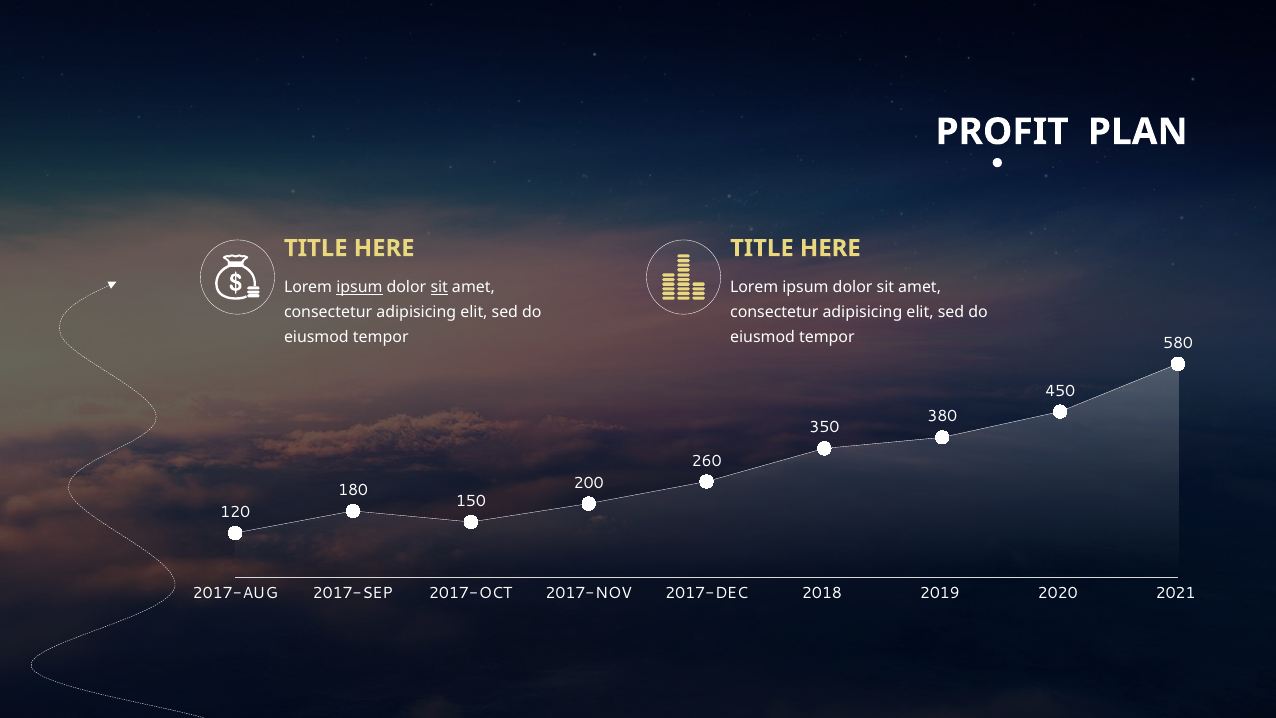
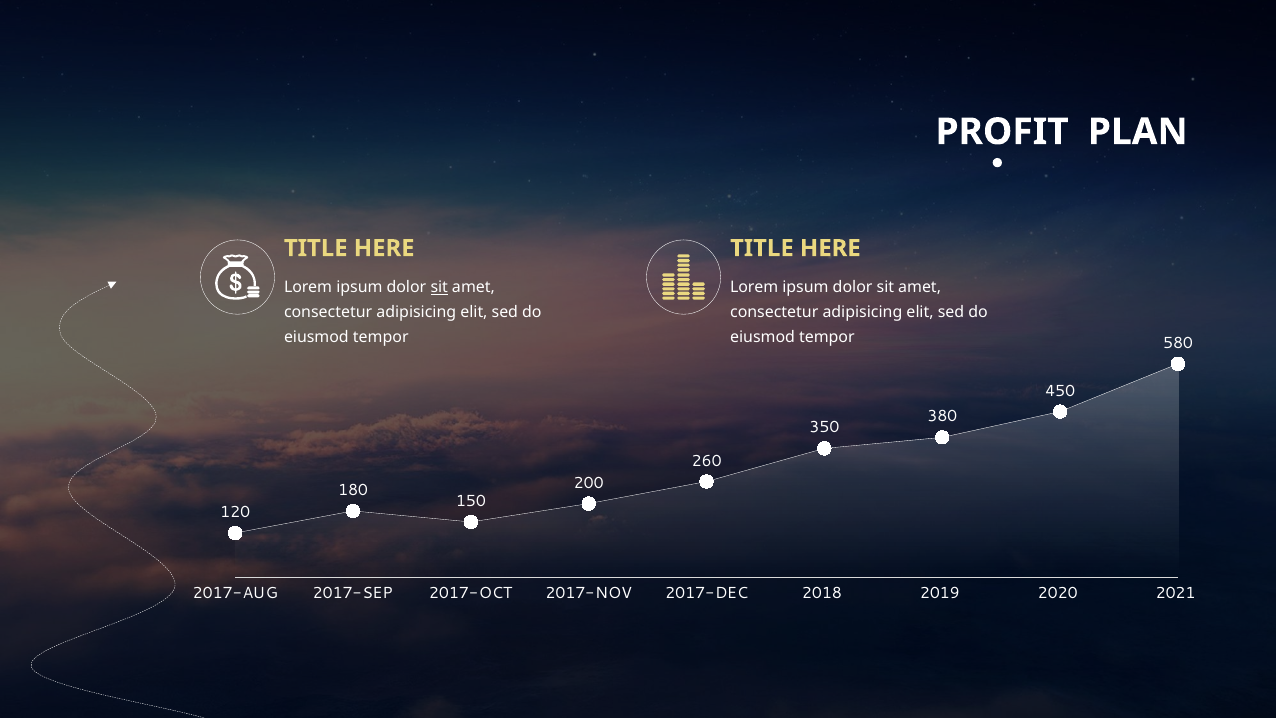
ipsum underline: present -> none (359, 288)
